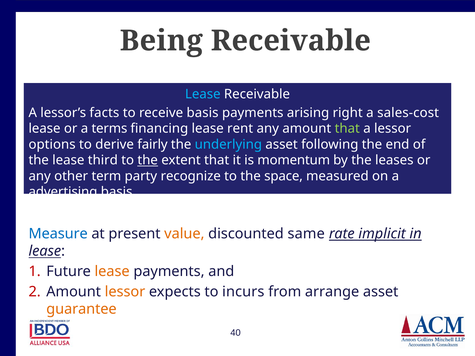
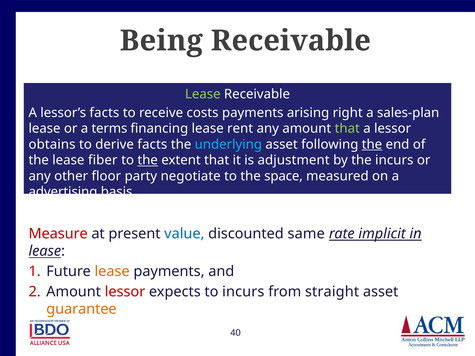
Lease colour: light blue -> light green (203, 94)
receive basis: basis -> costs (203, 113)
sales-cost: sales-cost -> sales-plan (408, 113)
options: options -> obtains (52, 145)
derive fairly: fairly -> facts (152, 145)
the underline: none -> present (372, 145)
third: third -> fiber (103, 160)
momentum: momentum -> adjustment (294, 160)
the leases: leases -> incurs (394, 160)
term: term -> floor (106, 176)
recognize: recognize -> negotiate (191, 176)
Measure colour: blue -> red (58, 234)
value colour: orange -> blue (184, 234)
lessor colour: orange -> red (125, 292)
arrange: arrange -> straight (332, 292)
